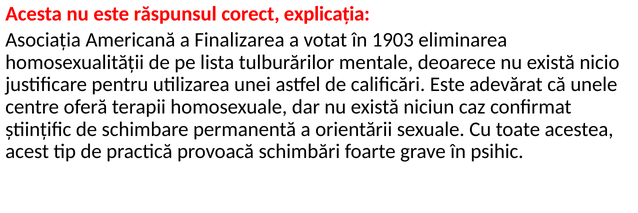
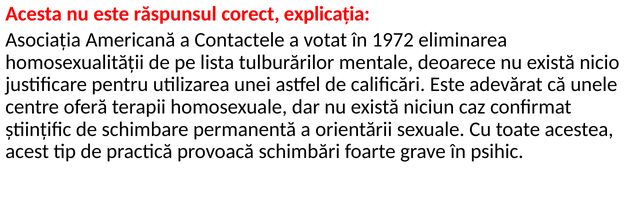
Finalizarea: Finalizarea -> Contactele (240, 40)
1903: 1903 -> 1972 (393, 40)
